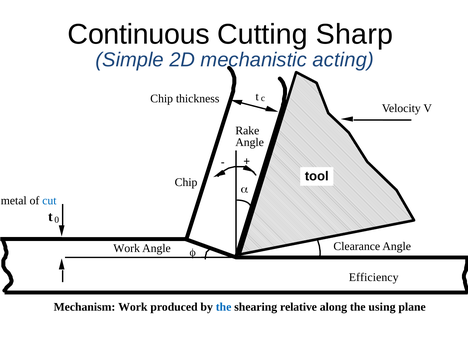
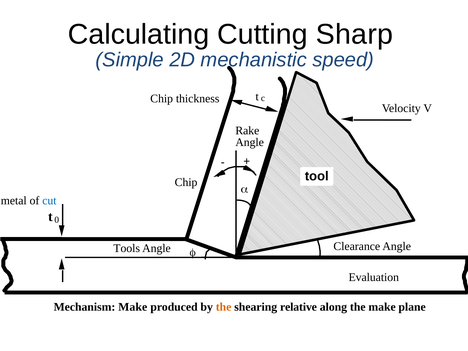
Continuous: Continuous -> Calculating (139, 34)
acting: acting -> speed (343, 60)
Work: Work -> Tools (127, 248)
Efficiency: Efficiency -> Evaluation (374, 277)
Mechanism Work: Work -> Make (133, 307)
the colour: blue -> orange (224, 307)
the using: using -> make (382, 307)
